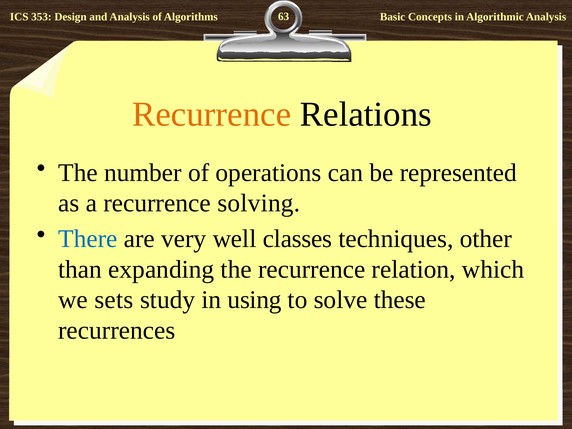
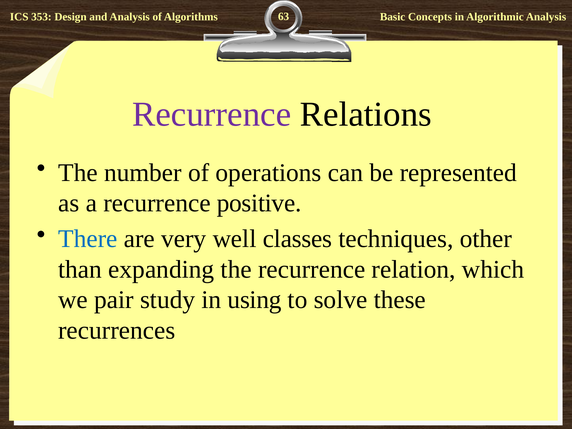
Recurrence colour: orange -> purple (212, 114)
solving: solving -> positive (259, 203)
sets: sets -> pair (114, 300)
